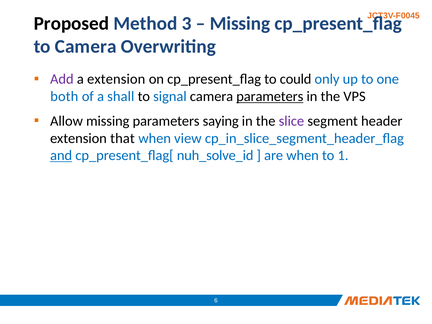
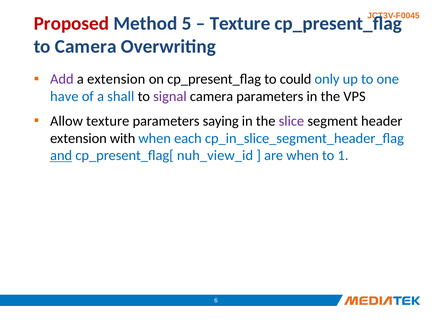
Proposed colour: black -> red (71, 24)
3: 3 -> 5 (187, 24)
Missing: Missing -> Texture (240, 24)
both: both -> have (64, 96)
signal colour: blue -> purple (170, 96)
parameters underline: present -> none (270, 96)
Allow missing: missing -> texture (108, 121)
that: that -> with (123, 138)
view: view -> each (188, 138)
nuh_solve_id: nuh_solve_id -> nuh_view_id (215, 156)
